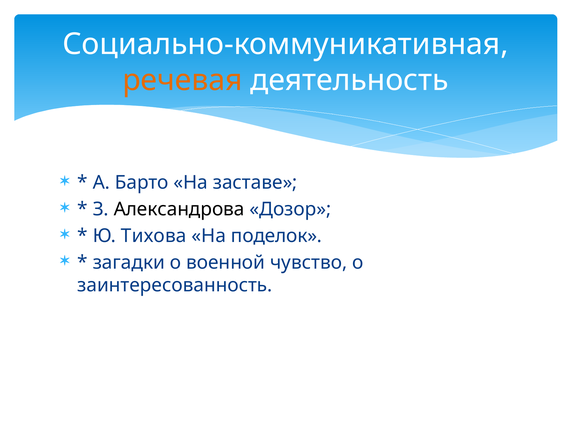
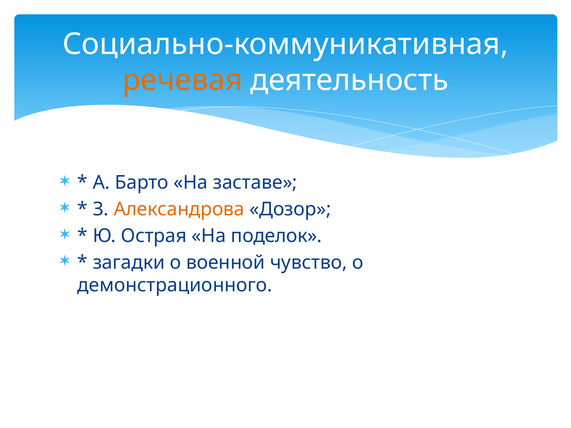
Александрова colour: black -> orange (179, 209)
Тихова: Тихова -> Острая (154, 236)
заинтересованность: заинтересованность -> демонстрационного (175, 285)
